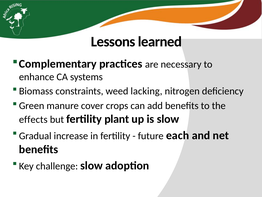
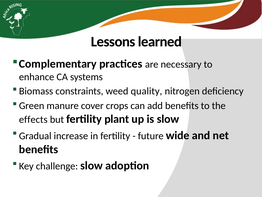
lacking: lacking -> quality (146, 91)
each: each -> wide (178, 135)
